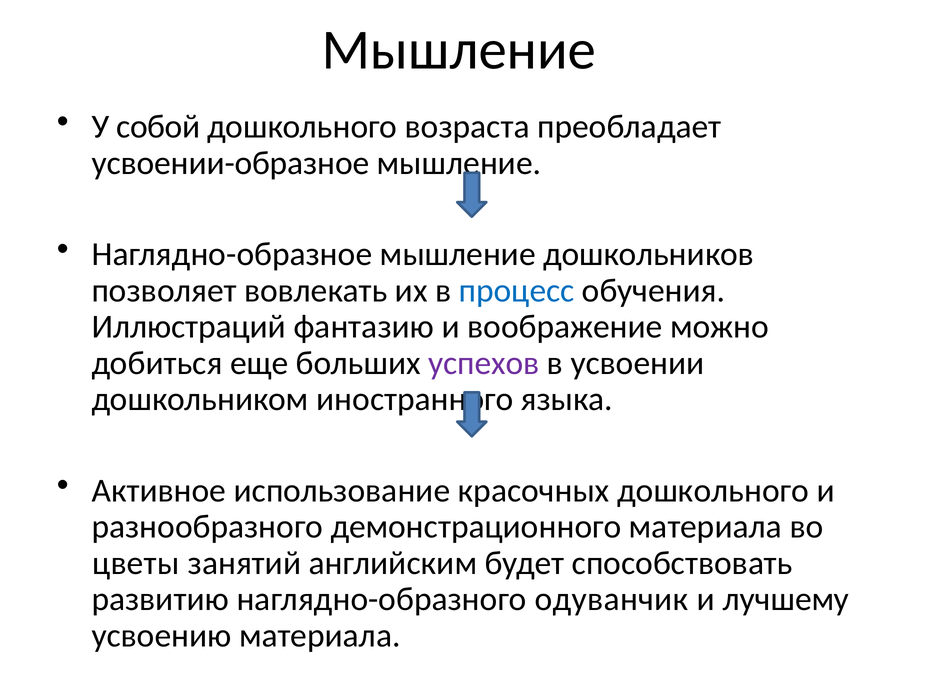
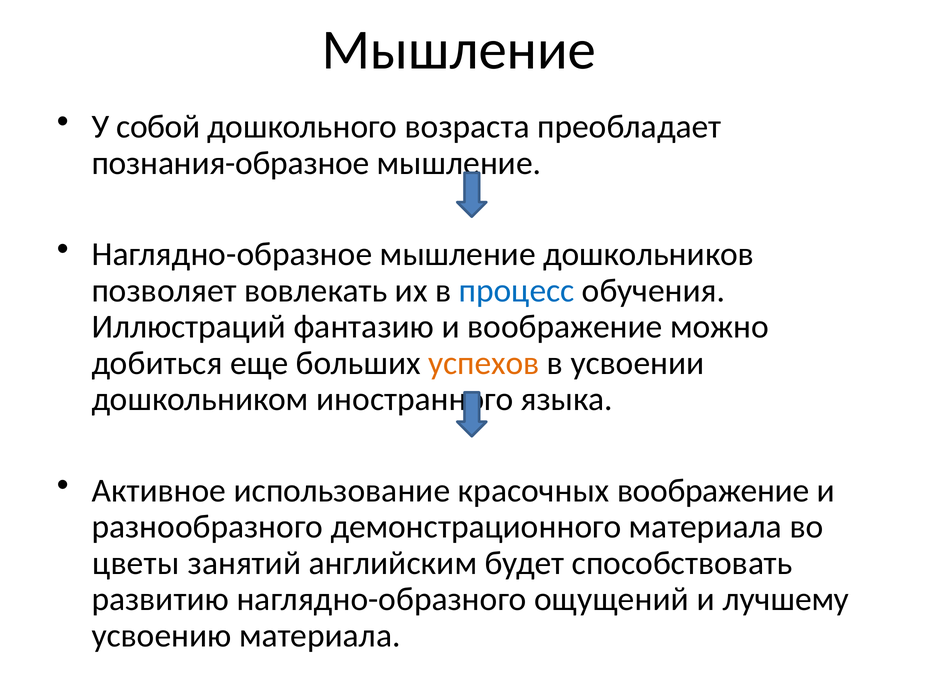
усвоении-образное: усвоении-образное -> познания-образное (231, 163)
успехов colour: purple -> orange (484, 363)
красочных дошкольного: дошкольного -> воображение (713, 490)
одуванчик: одуванчик -> ощущений (612, 599)
